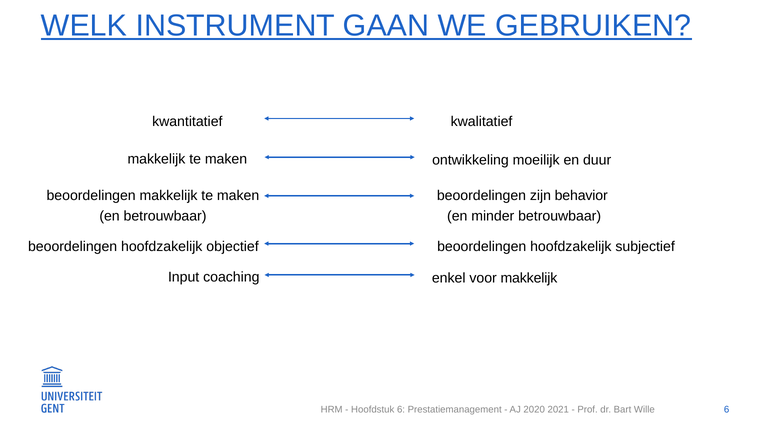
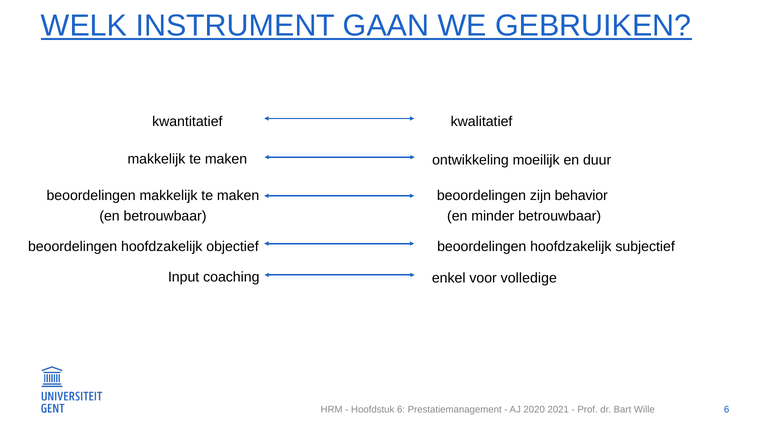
voor makkelijk: makkelijk -> volledige (529, 278)
